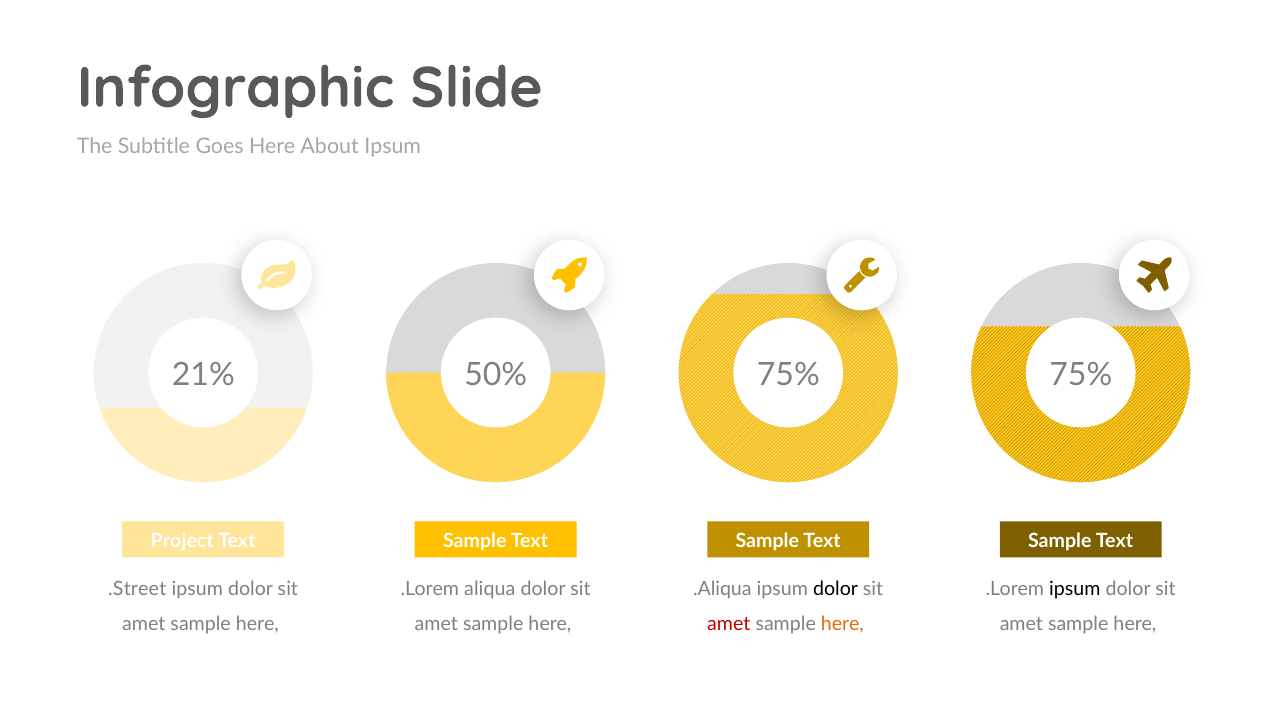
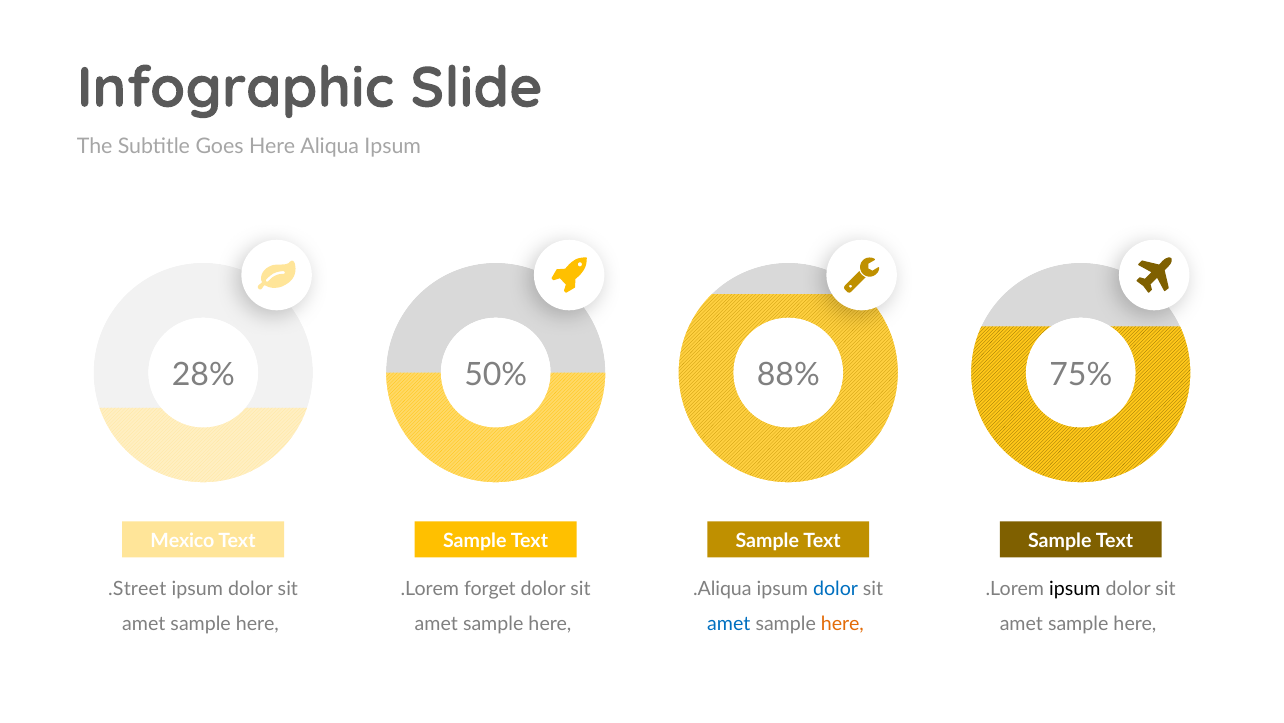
About: About -> Aliqua (330, 146)
21%: 21% -> 28% (203, 374)
50% 75%: 75% -> 88% (788, 374)
Project: Project -> Mexico (182, 540)
aliqua: aliqua -> forget (490, 588)
dolor colour: black -> blue (836, 588)
amet colour: red -> blue (729, 624)
